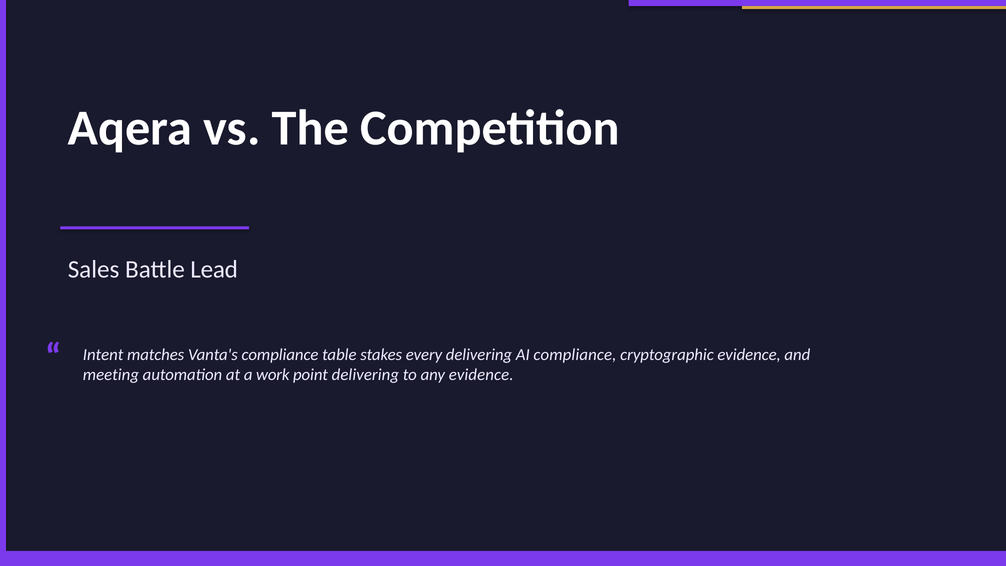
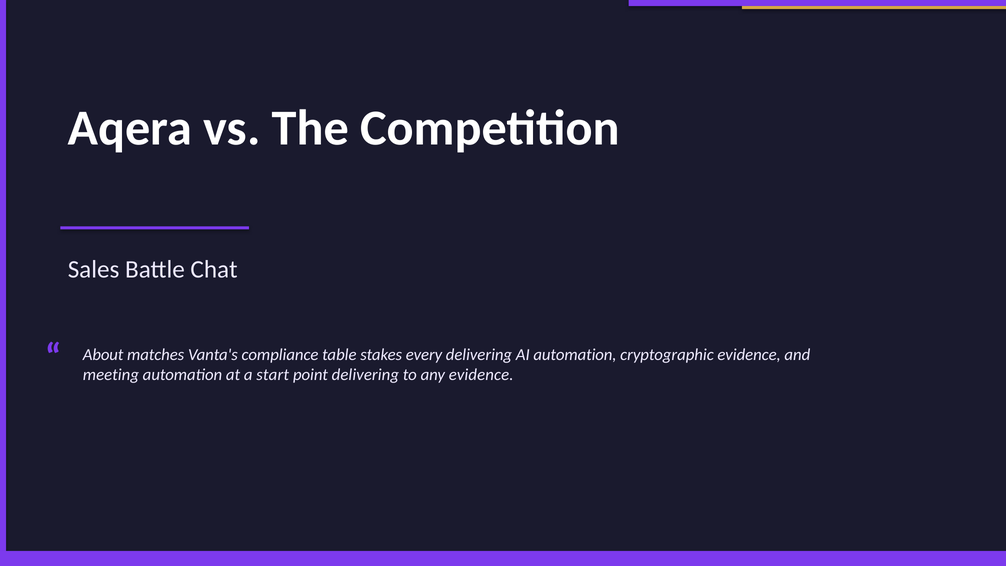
Lead: Lead -> Chat (214, 270)
Intent: Intent -> About (103, 354)
AI compliance: compliance -> automation (575, 354)
work: work -> start (273, 375)
